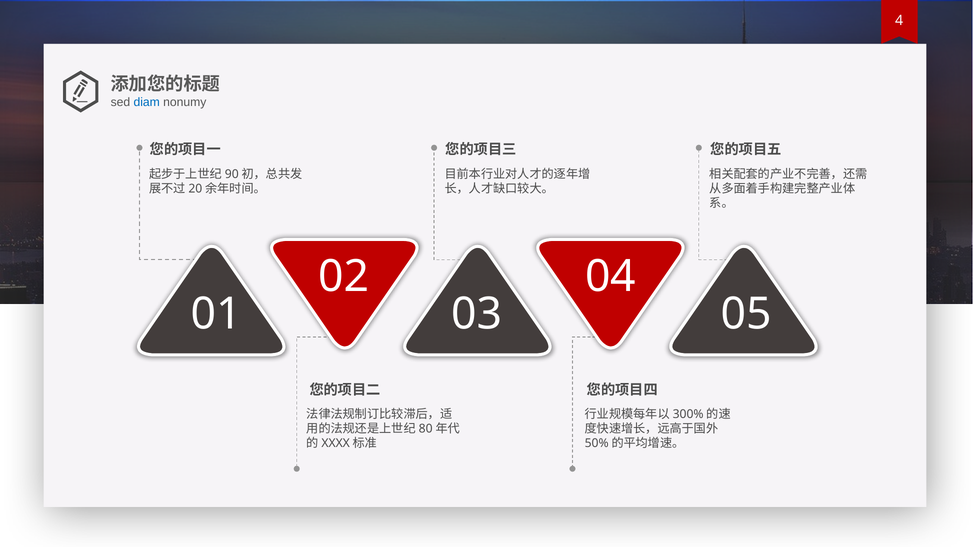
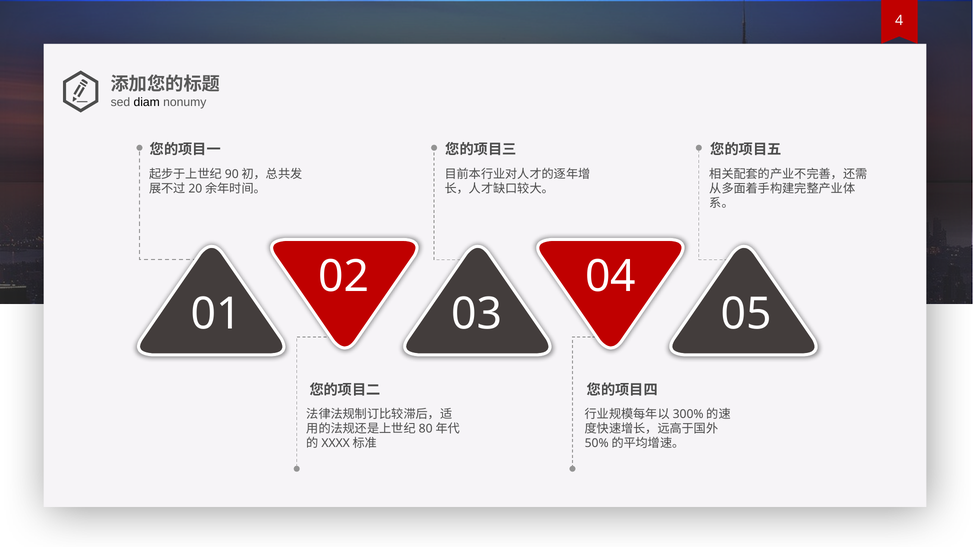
diam colour: blue -> black (147, 102)
